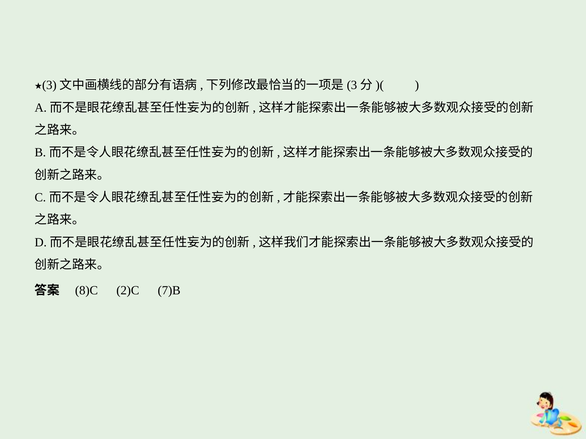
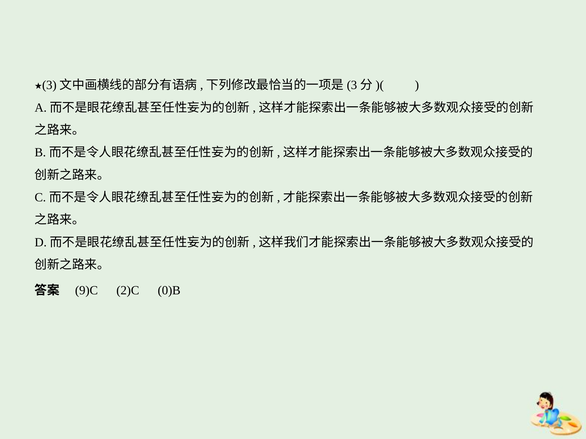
8)C: 8)C -> 9)C (86, 290)
7)B: 7)B -> 0)B (169, 290)
